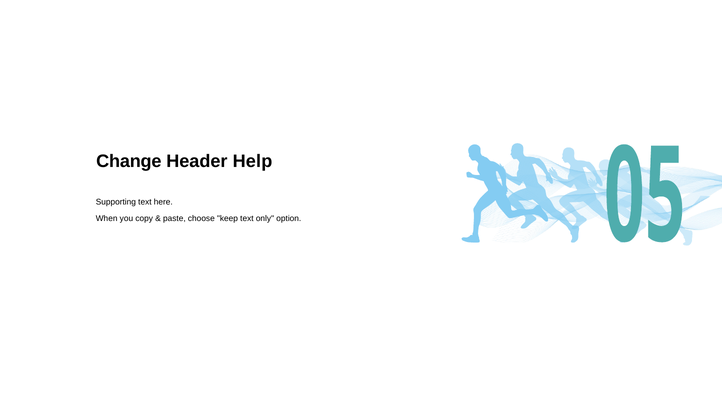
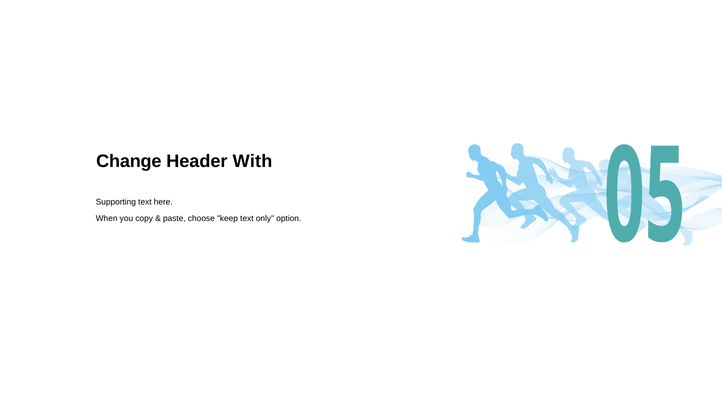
Help: Help -> With (252, 161)
